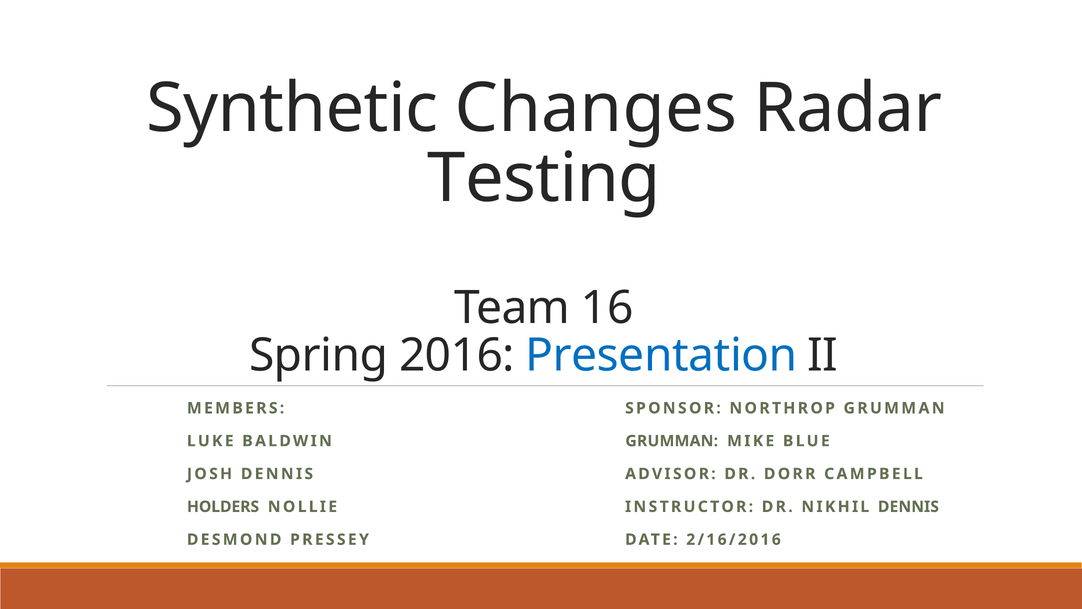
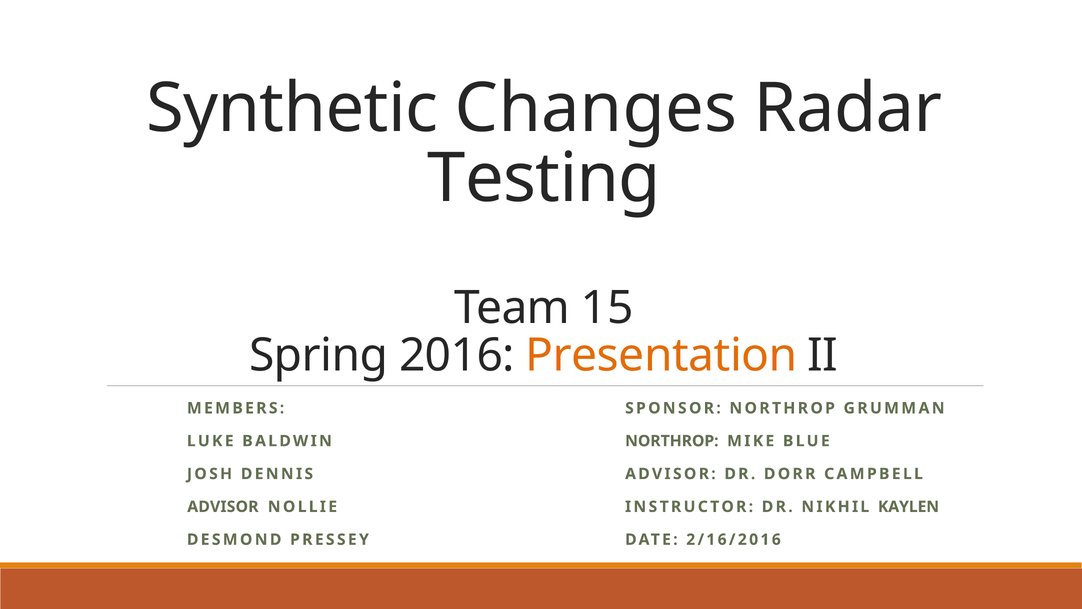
16: 16 -> 15 (607, 308)
Presentation colour: blue -> orange (661, 355)
GRUMMAN: GRUMMAN -> NORTHROP (672, 441)
HOLDERS: HOLDERS -> ADVISOR (223, 506)
NIKHIL DENNIS: DENNIS -> KAYLEN (909, 506)
